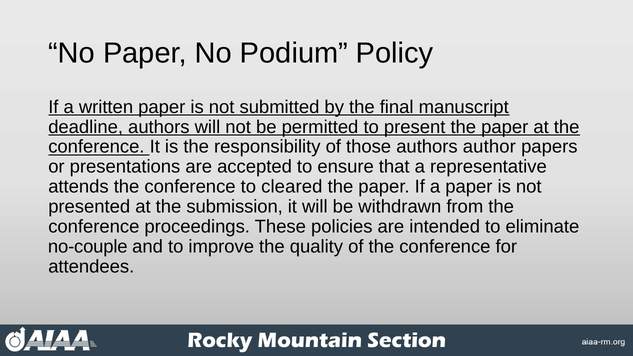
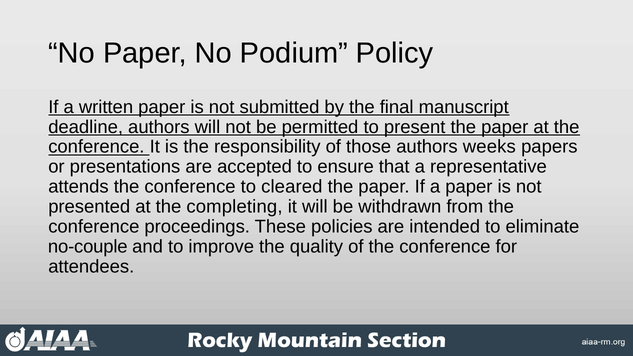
author: author -> weeks (489, 147)
submission: submission -> completing (234, 207)
